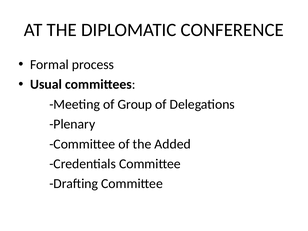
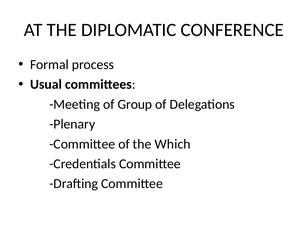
Added: Added -> Which (173, 144)
